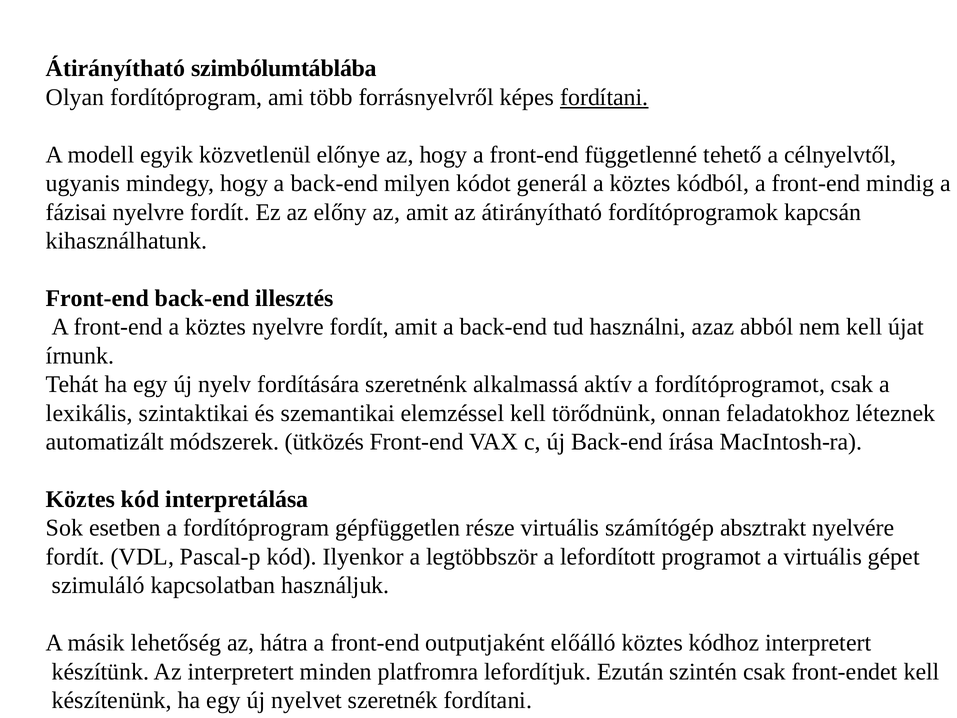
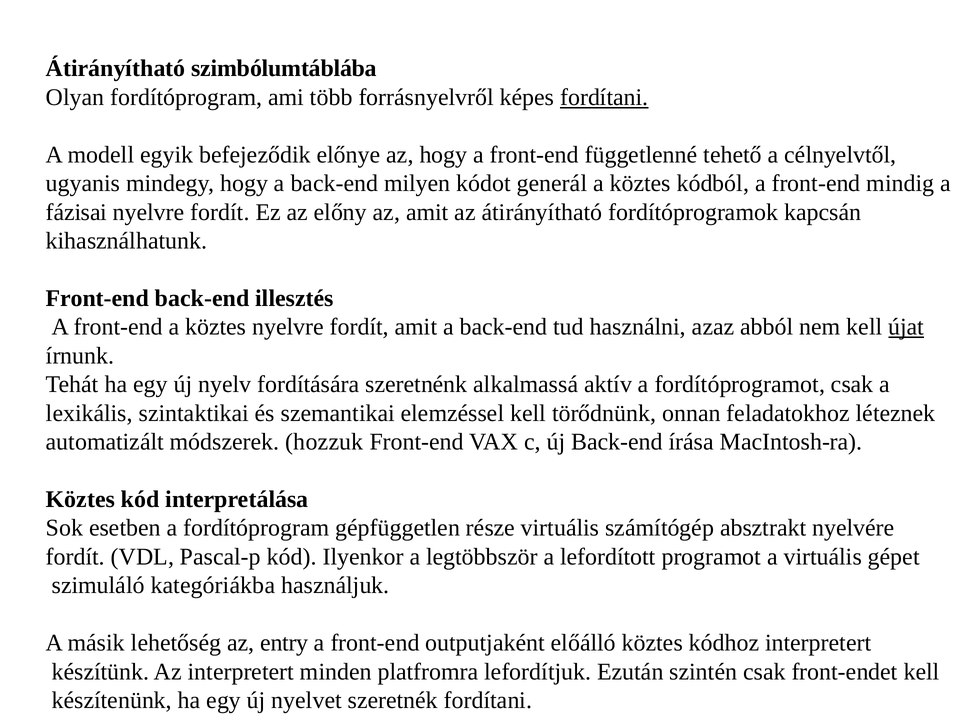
közvetlenül: közvetlenül -> befejeződik (255, 155)
újat underline: none -> present (906, 327)
ütközés: ütközés -> hozzuk (324, 442)
kapcsolatban: kapcsolatban -> kategóriákba (213, 585)
hátra: hátra -> entry (284, 643)
